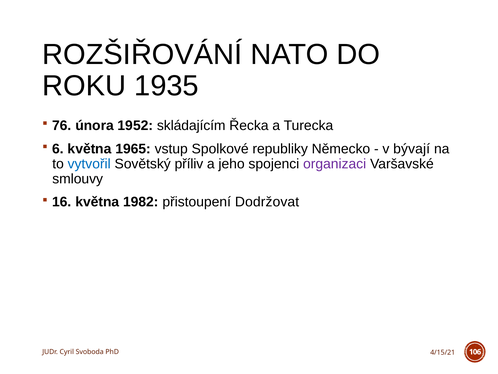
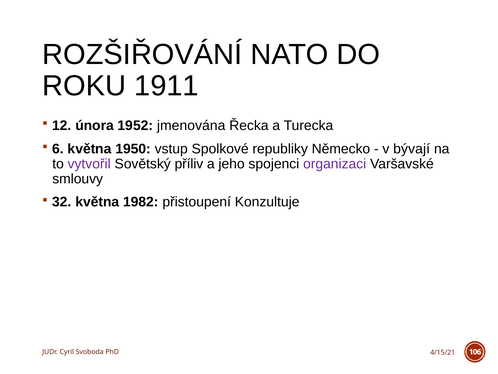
1935: 1935 -> 1911 (167, 86)
76: 76 -> 12 (62, 125)
skládajícím: skládajícím -> jmenována (191, 125)
1965: 1965 -> 1950 (133, 149)
vytvořil colour: blue -> purple (89, 164)
16: 16 -> 32 (62, 202)
Dodržovat: Dodržovat -> Konzultuje (267, 202)
